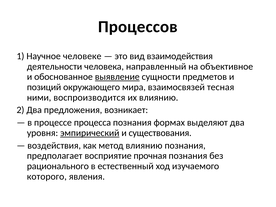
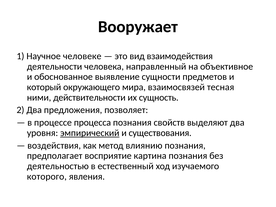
Процессов: Процессов -> Вооружает (138, 27)
выявление underline: present -> none (117, 77)
позиций: позиций -> который (44, 87)
воспроизводится: воспроизводится -> действительности (89, 97)
их влиянию: влиянию -> сущность (159, 97)
возникает: возникает -> позволяет (126, 110)
формах: формах -> свойств (169, 123)
прочная: прочная -> картина (150, 156)
рационального: рационального -> деятельностью (58, 166)
